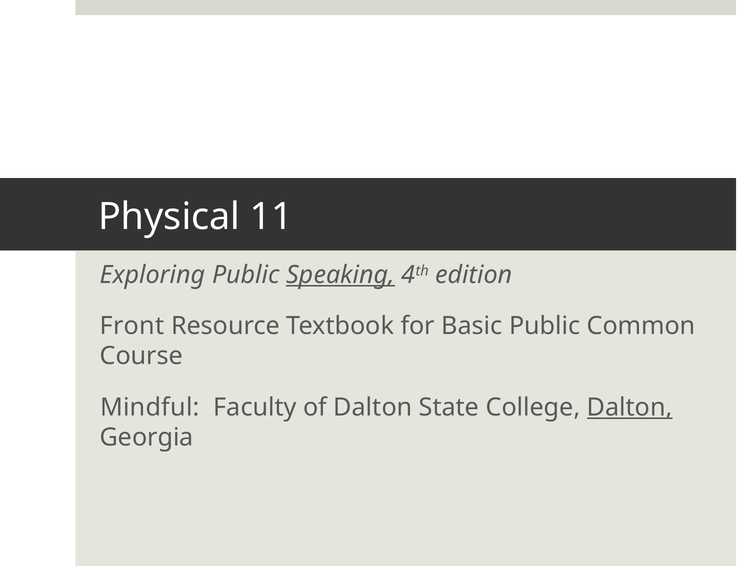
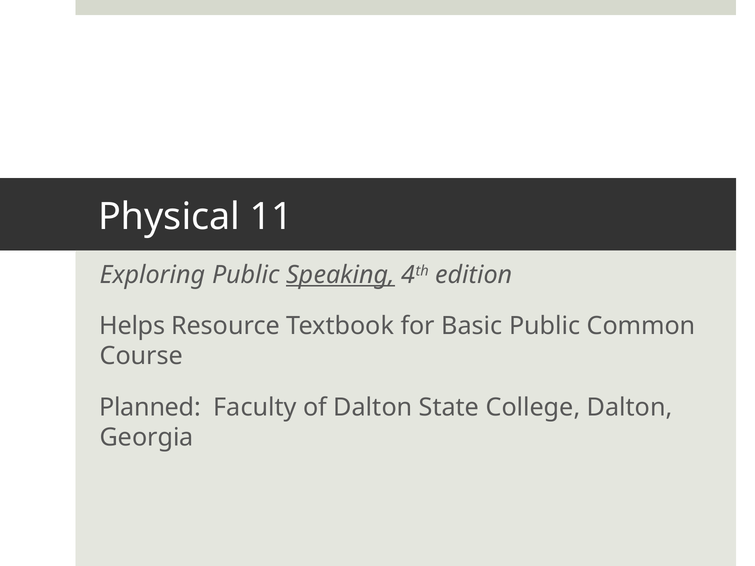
Front: Front -> Helps (132, 326)
Mindful: Mindful -> Planned (150, 408)
Dalton underline: present -> none (630, 408)
